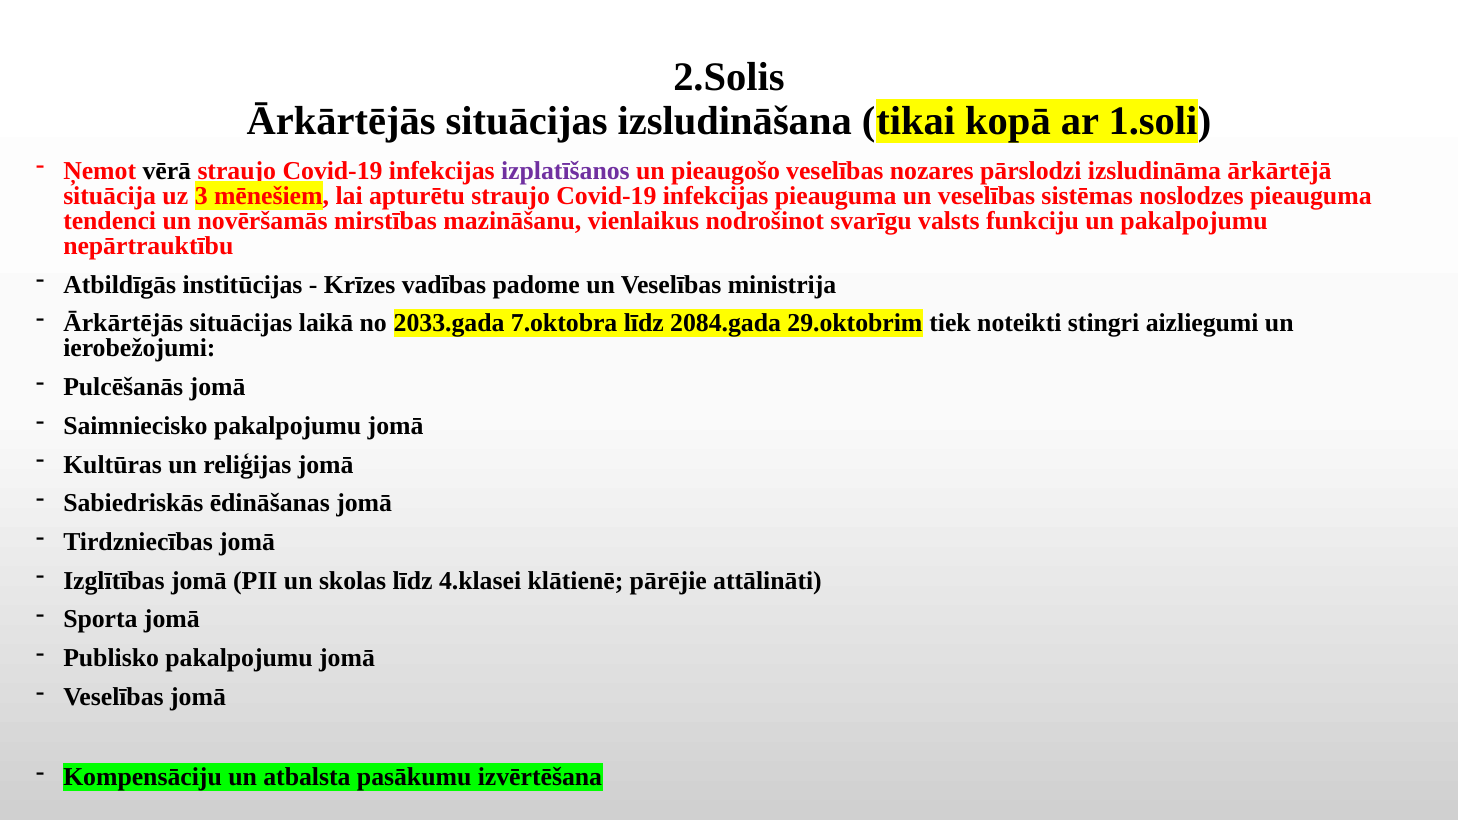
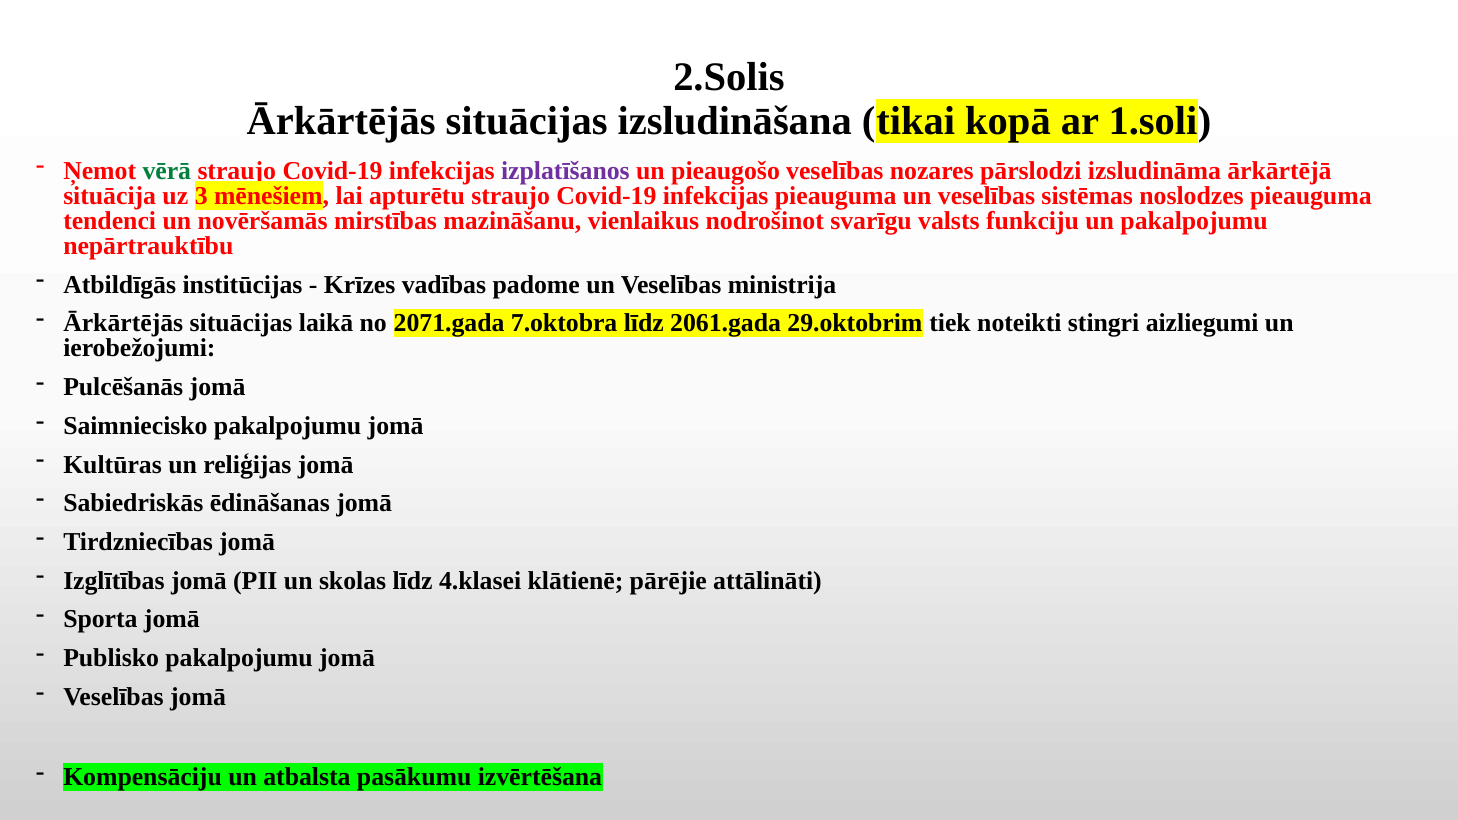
vērā colour: black -> green (167, 171)
2033.gada: 2033.gada -> 2071.gada (449, 323)
2084.gada: 2084.gada -> 2061.gada (726, 323)
